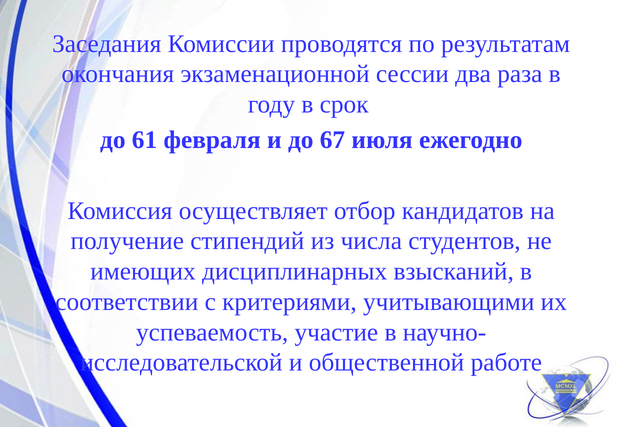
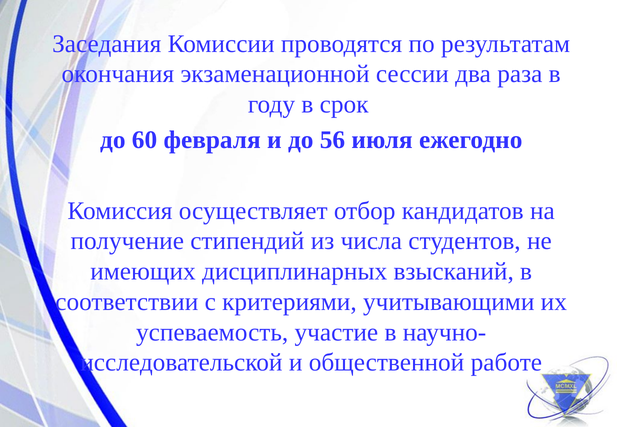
61: 61 -> 60 (145, 140)
67: 67 -> 56 (332, 140)
